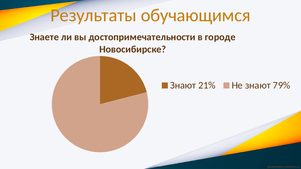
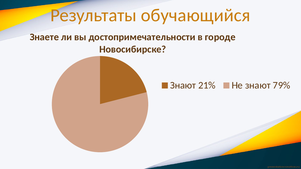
обучающимся: обучающимся -> обучающийся (196, 15)
